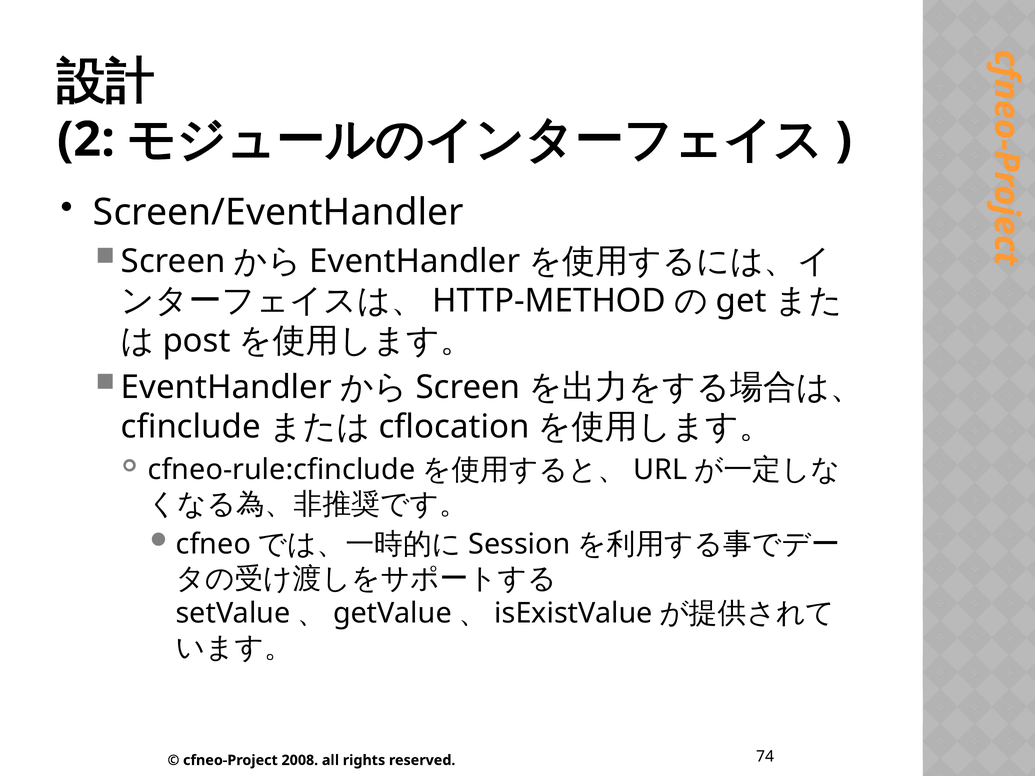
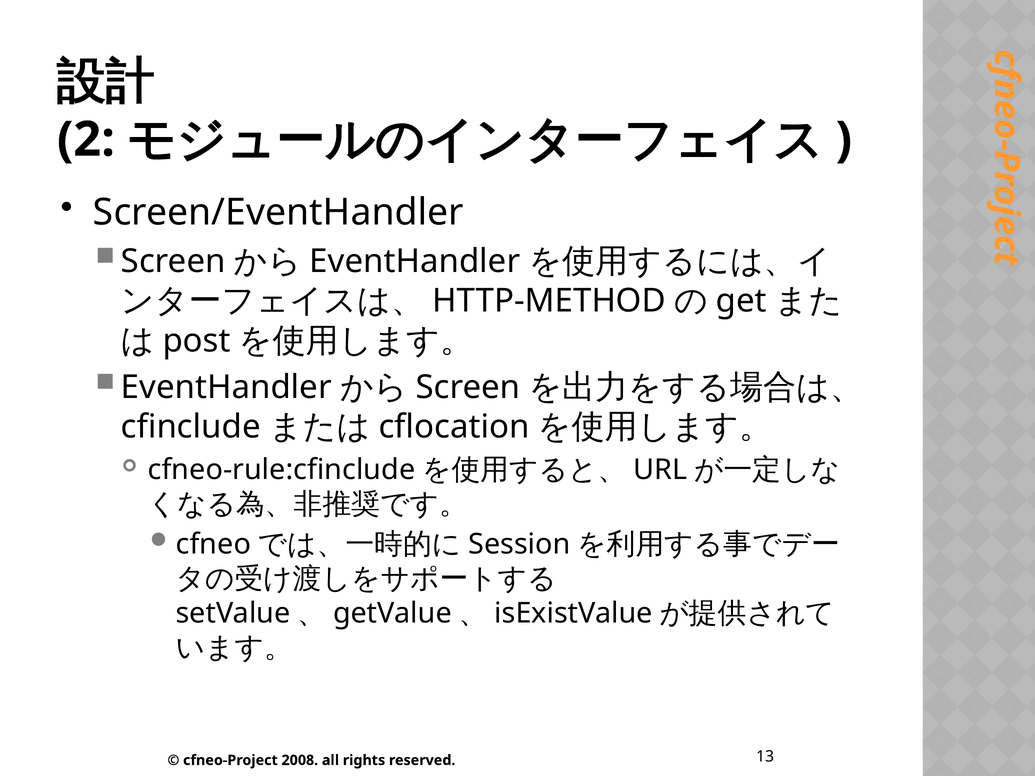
74: 74 -> 13 (765, 757)
